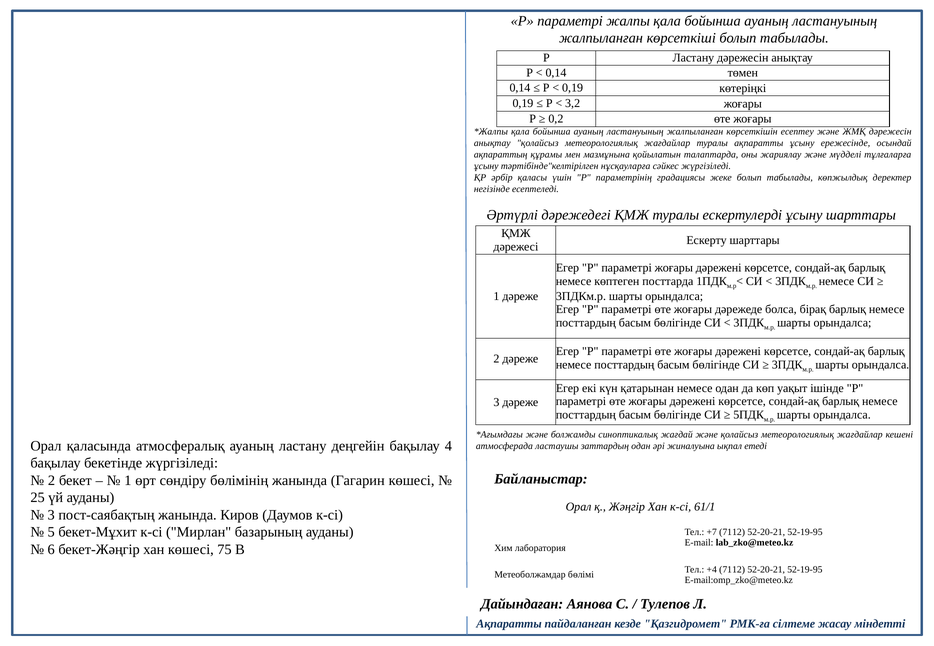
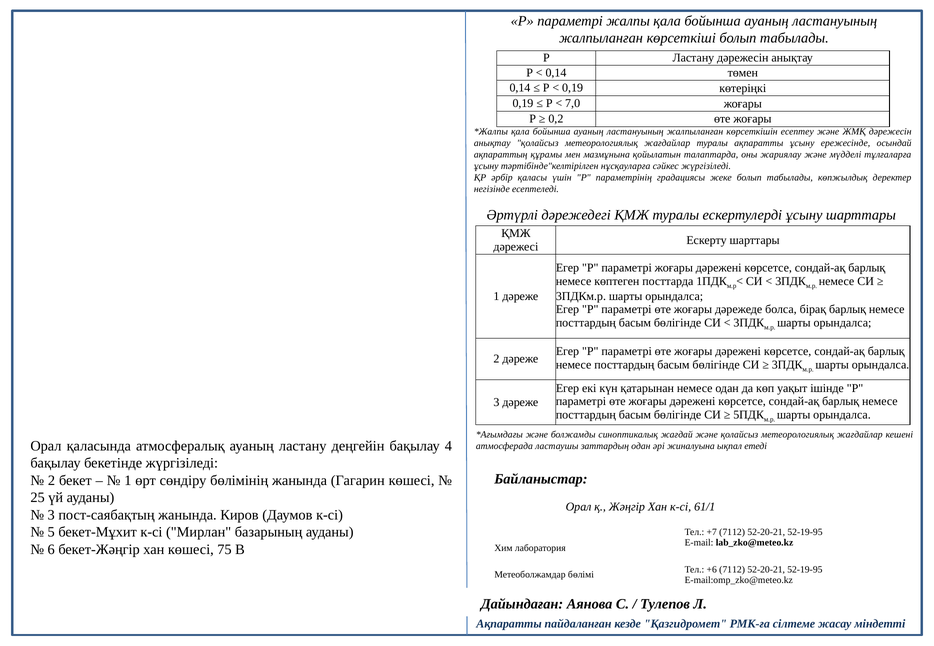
3,2: 3,2 -> 7,0 (573, 104)
+4: +4 -> +6 (712, 570)
